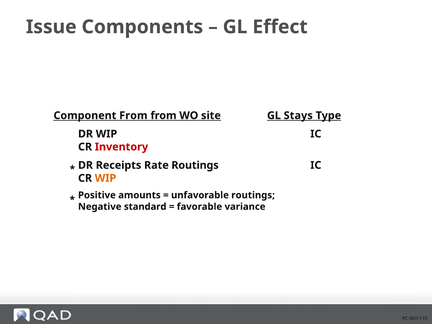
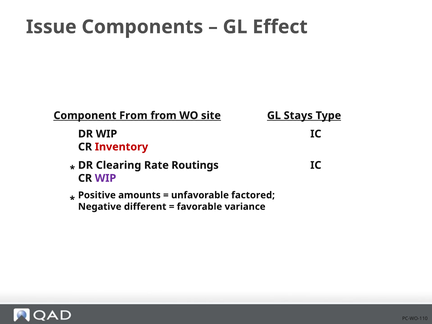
Receipts: Receipts -> Clearing (119, 165)
WIP colour: orange -> purple (106, 178)
unfavorable routings: routings -> factored (253, 195)
standard: standard -> different (145, 207)
